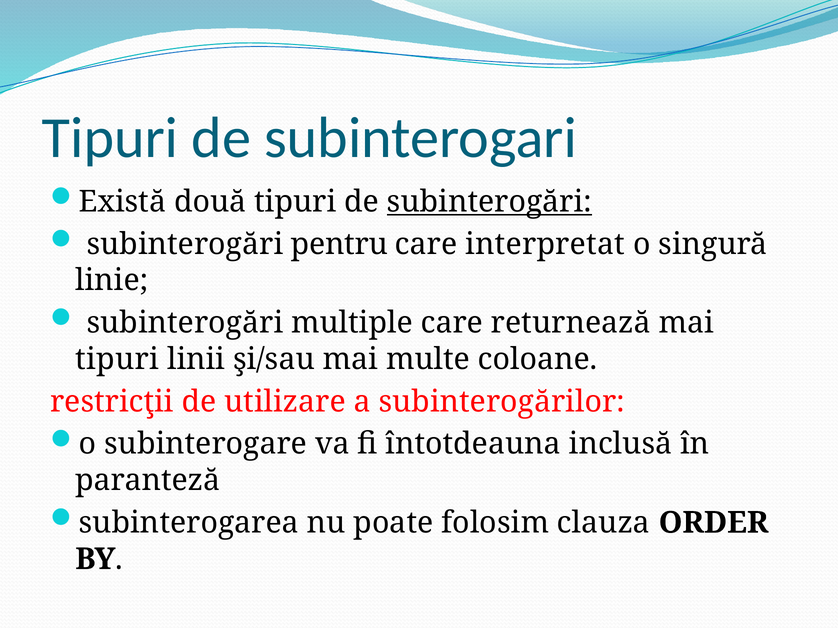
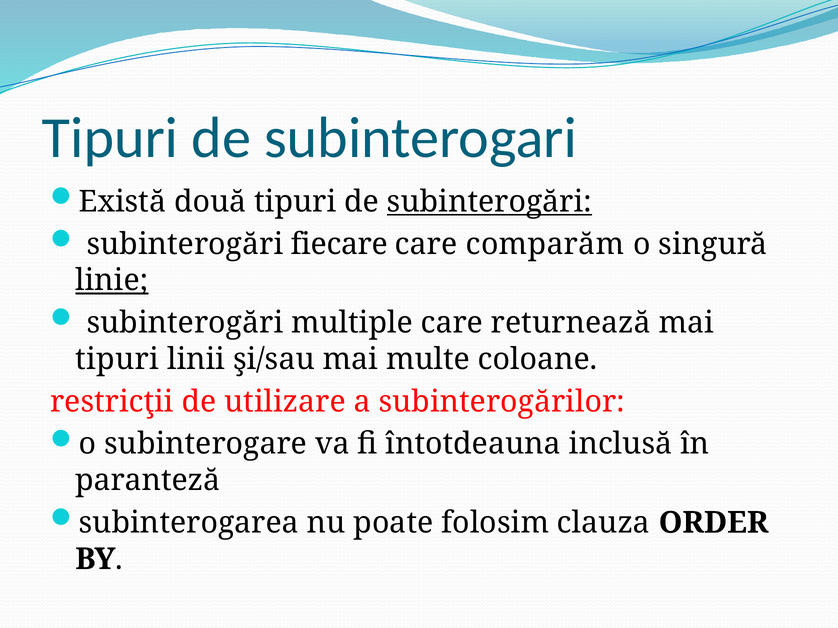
pentru: pentru -> fiecare (339, 244)
interpretat: interpretat -> comparăm (545, 244)
linie underline: none -> present (112, 281)
